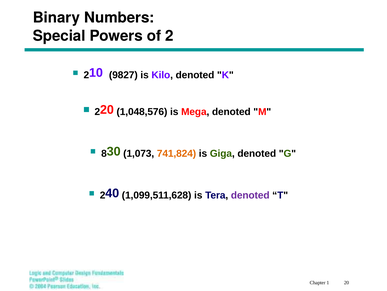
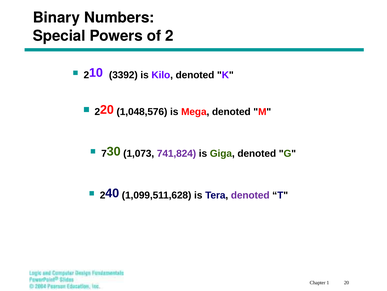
9827: 9827 -> 3392 (123, 75)
8: 8 -> 7 (104, 153)
741,824 colour: orange -> purple (177, 153)
